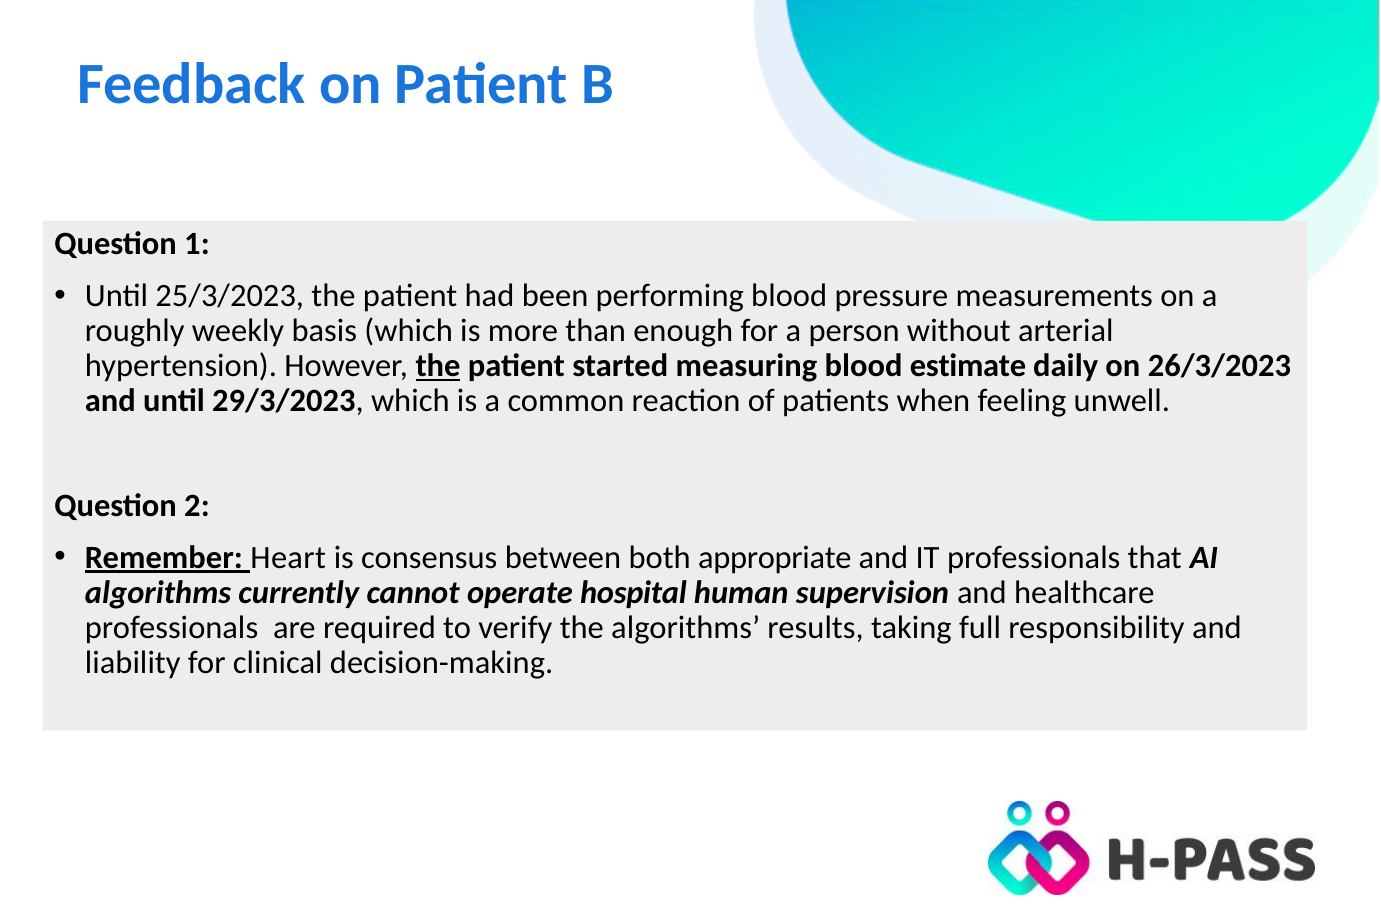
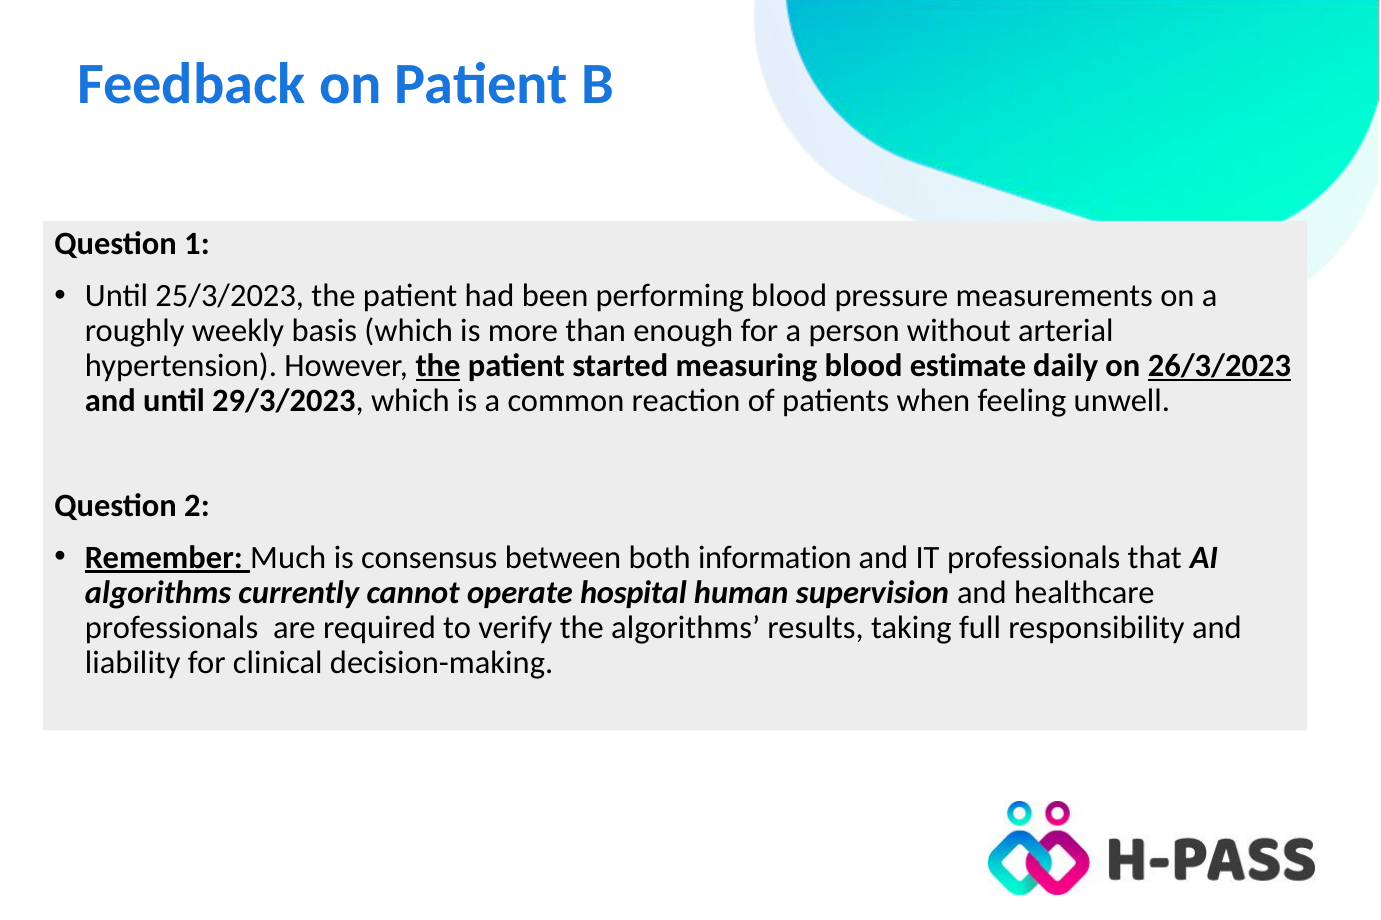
26/3/2023 underline: none -> present (1219, 366)
Heart: Heart -> Much (288, 558)
appropriate: appropriate -> information (775, 558)
